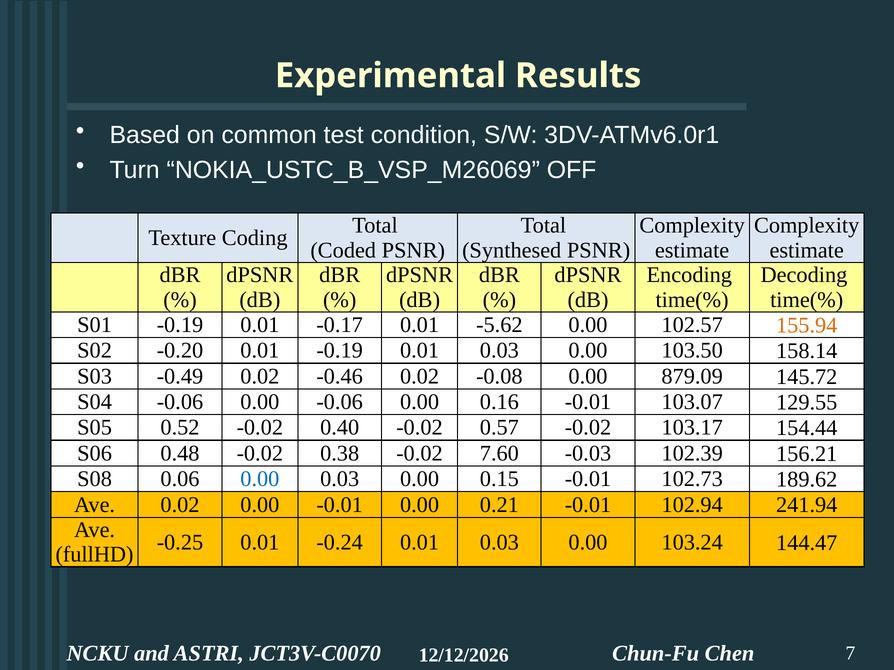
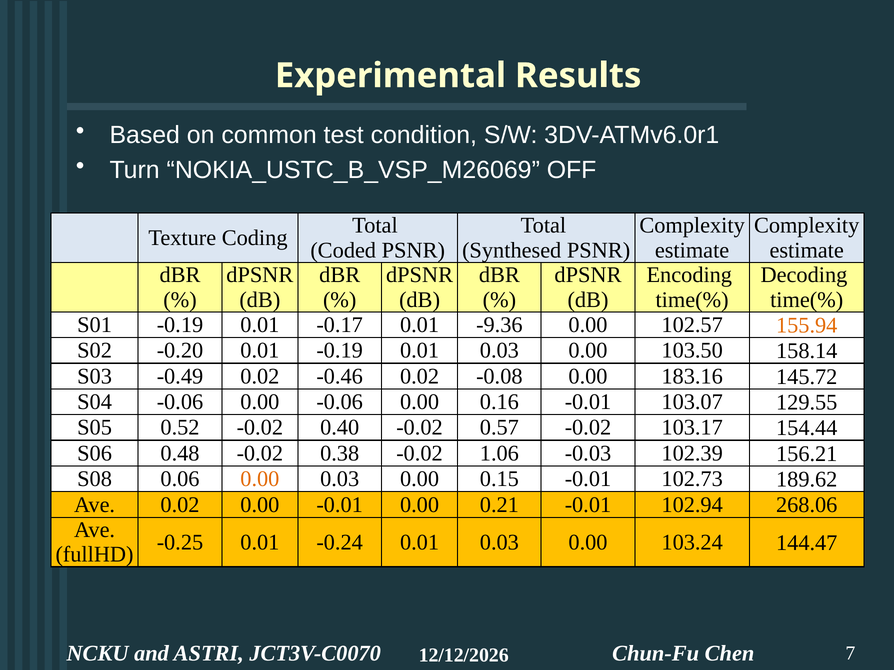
-5.62: -5.62 -> -9.36 (499, 325)
879.09: 879.09 -> 183.16 (692, 377)
7.60: 7.60 -> 1.06 (499, 454)
0.00 colour: blue -> orange (260, 479)
241.94: 241.94 -> 268.06 (807, 505)
